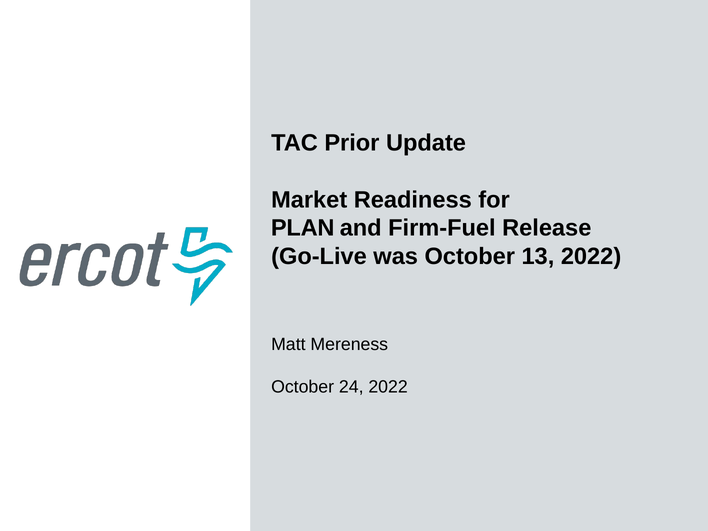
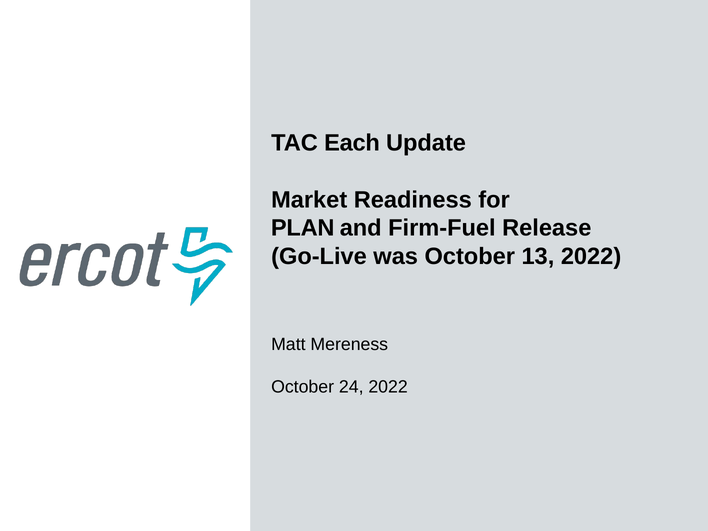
Prior: Prior -> Each (352, 143)
